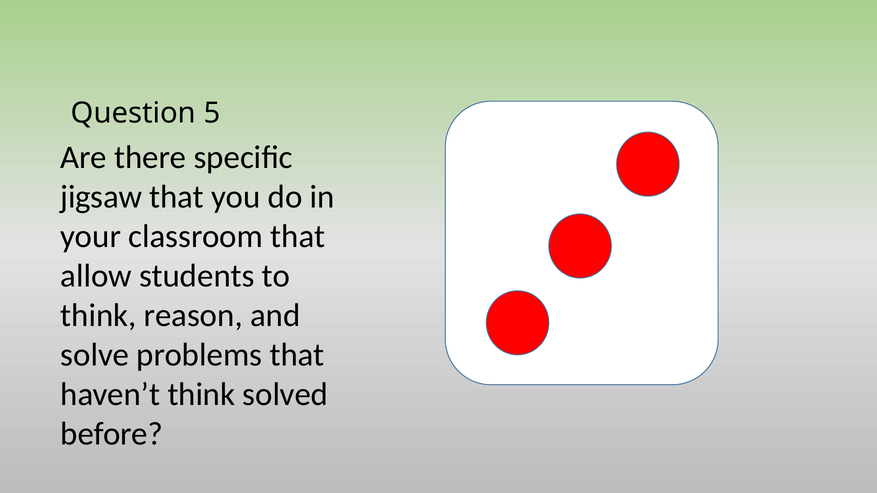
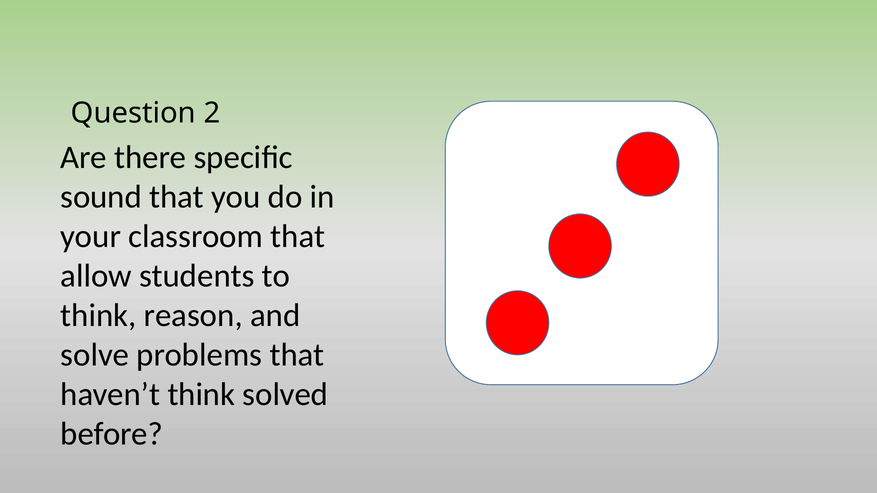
5: 5 -> 2 (212, 113)
jigsaw: jigsaw -> sound (101, 197)
